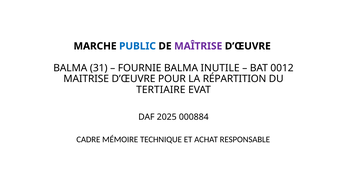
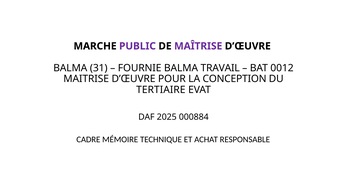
PUBLIC colour: blue -> purple (138, 46)
INUTILE: INUTILE -> TRAVAIL (220, 68)
RÉPARTITION: RÉPARTITION -> CONCEPTION (235, 79)
